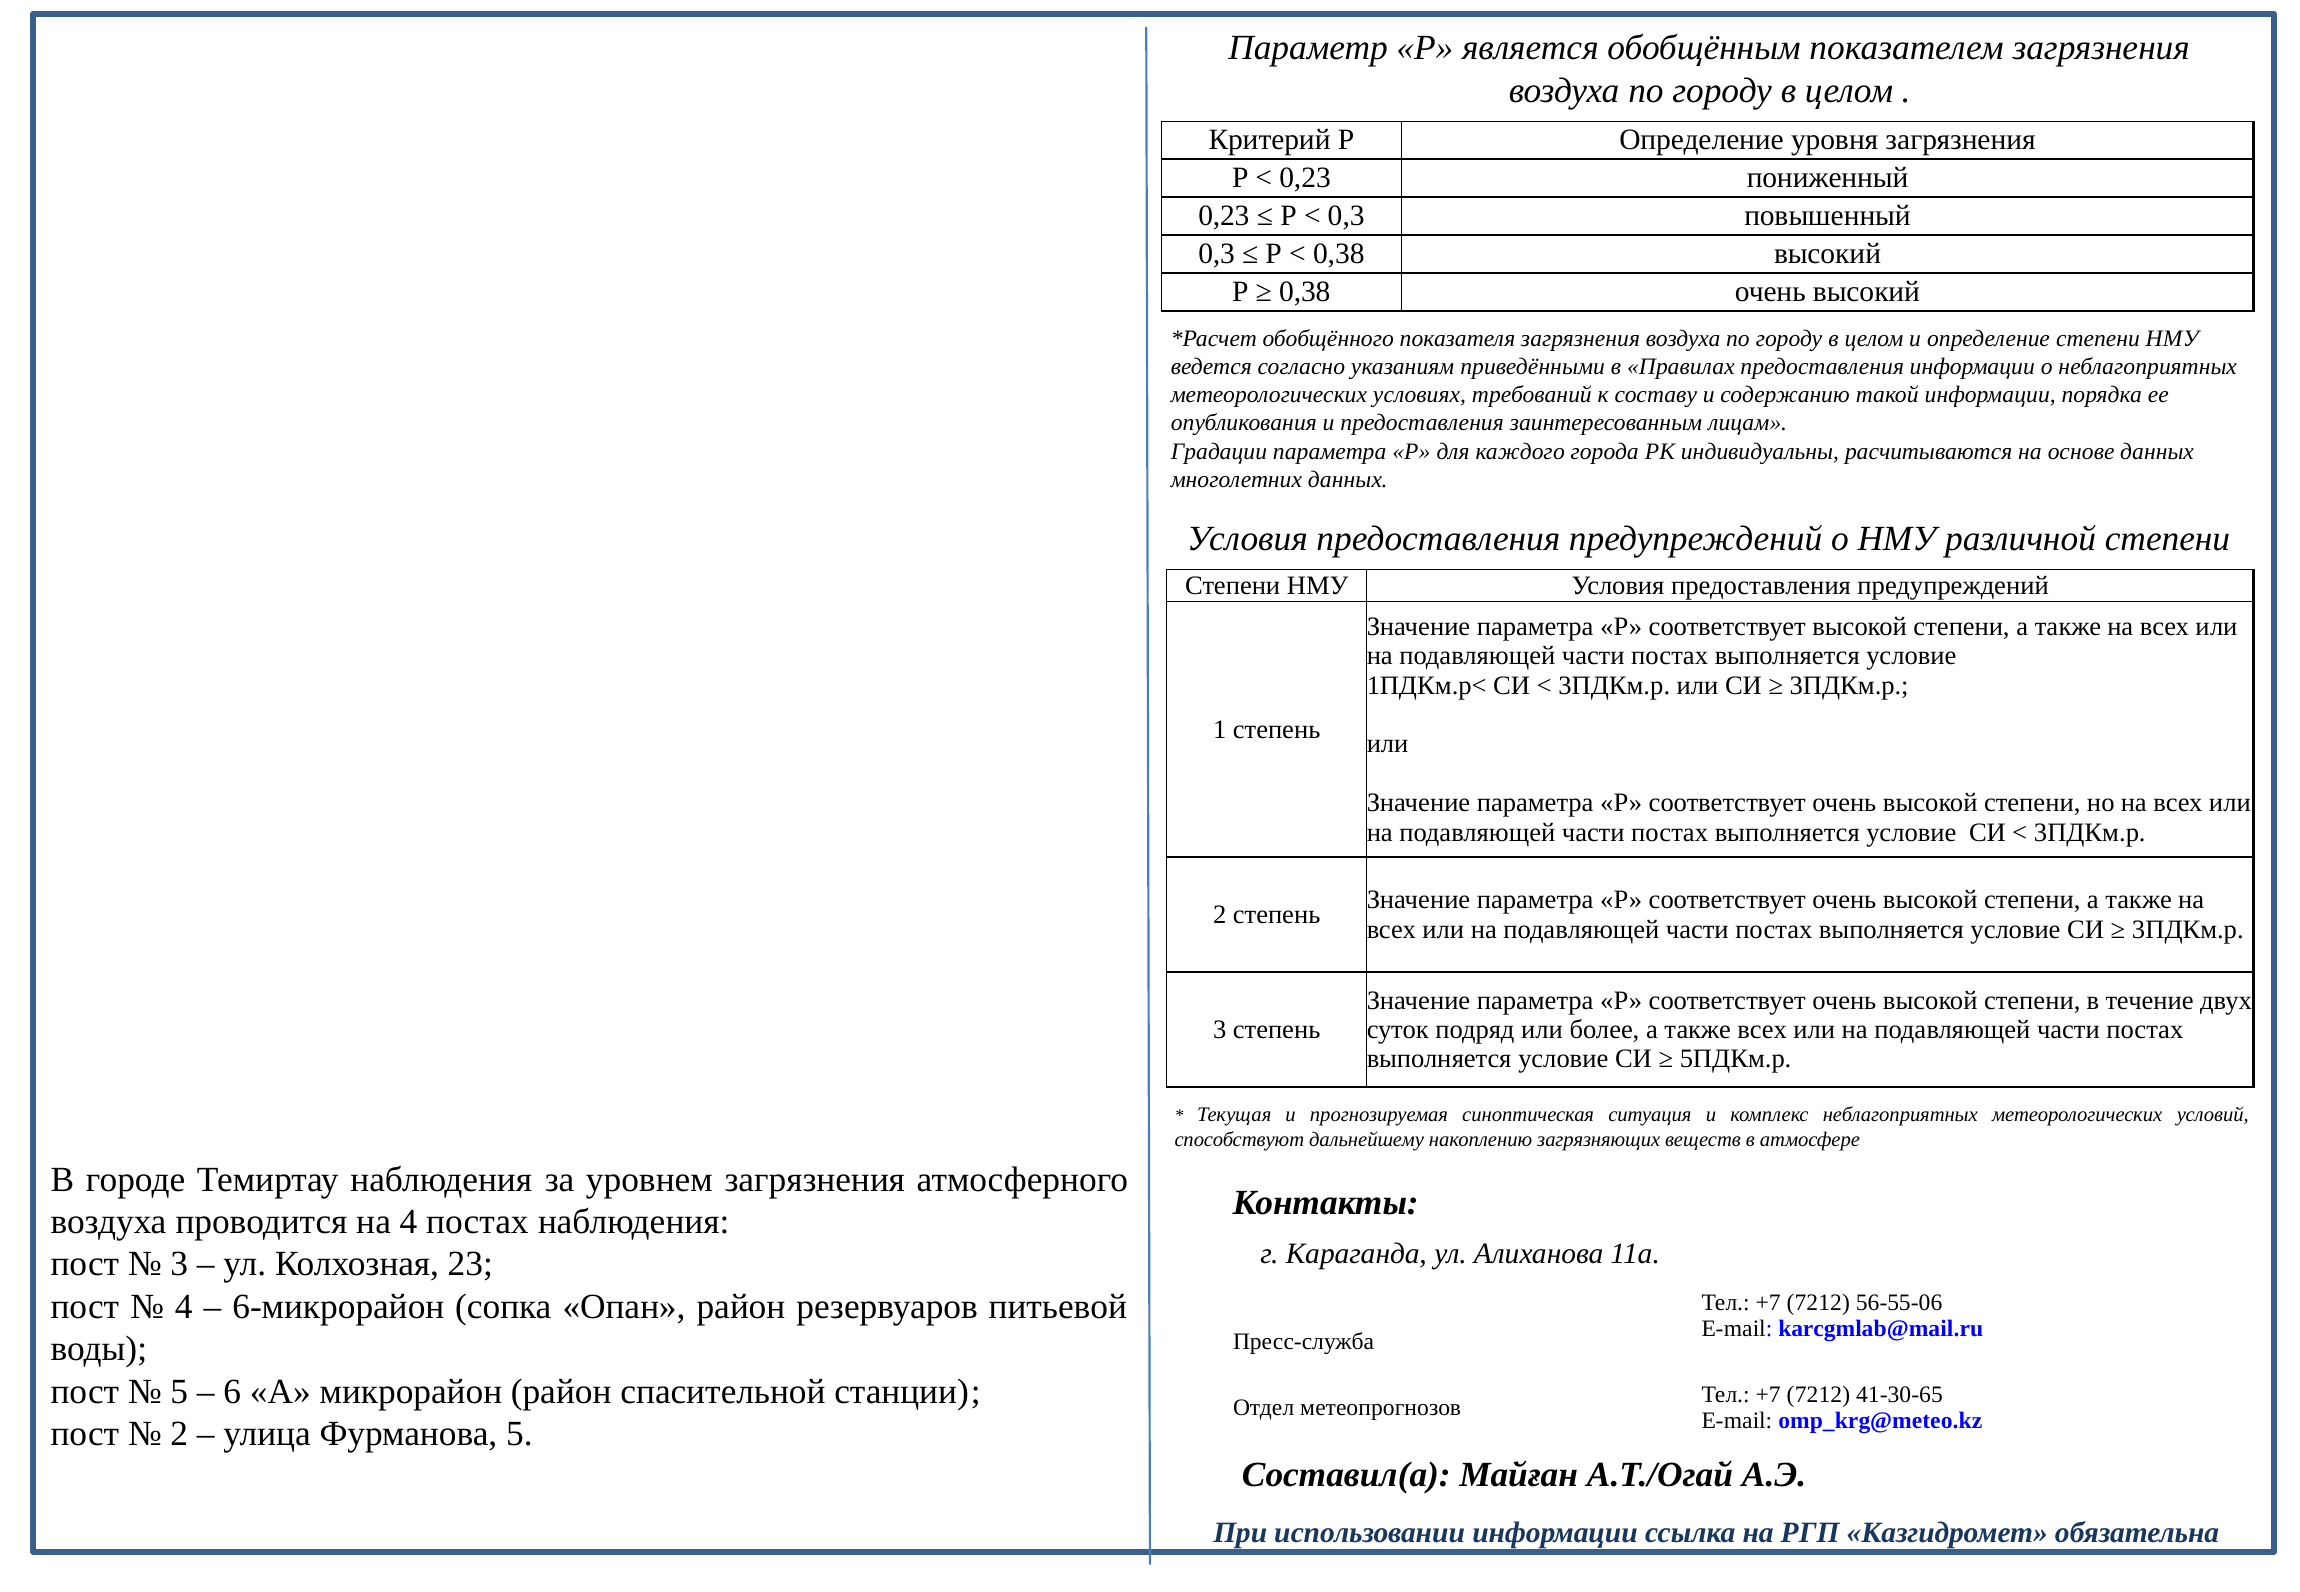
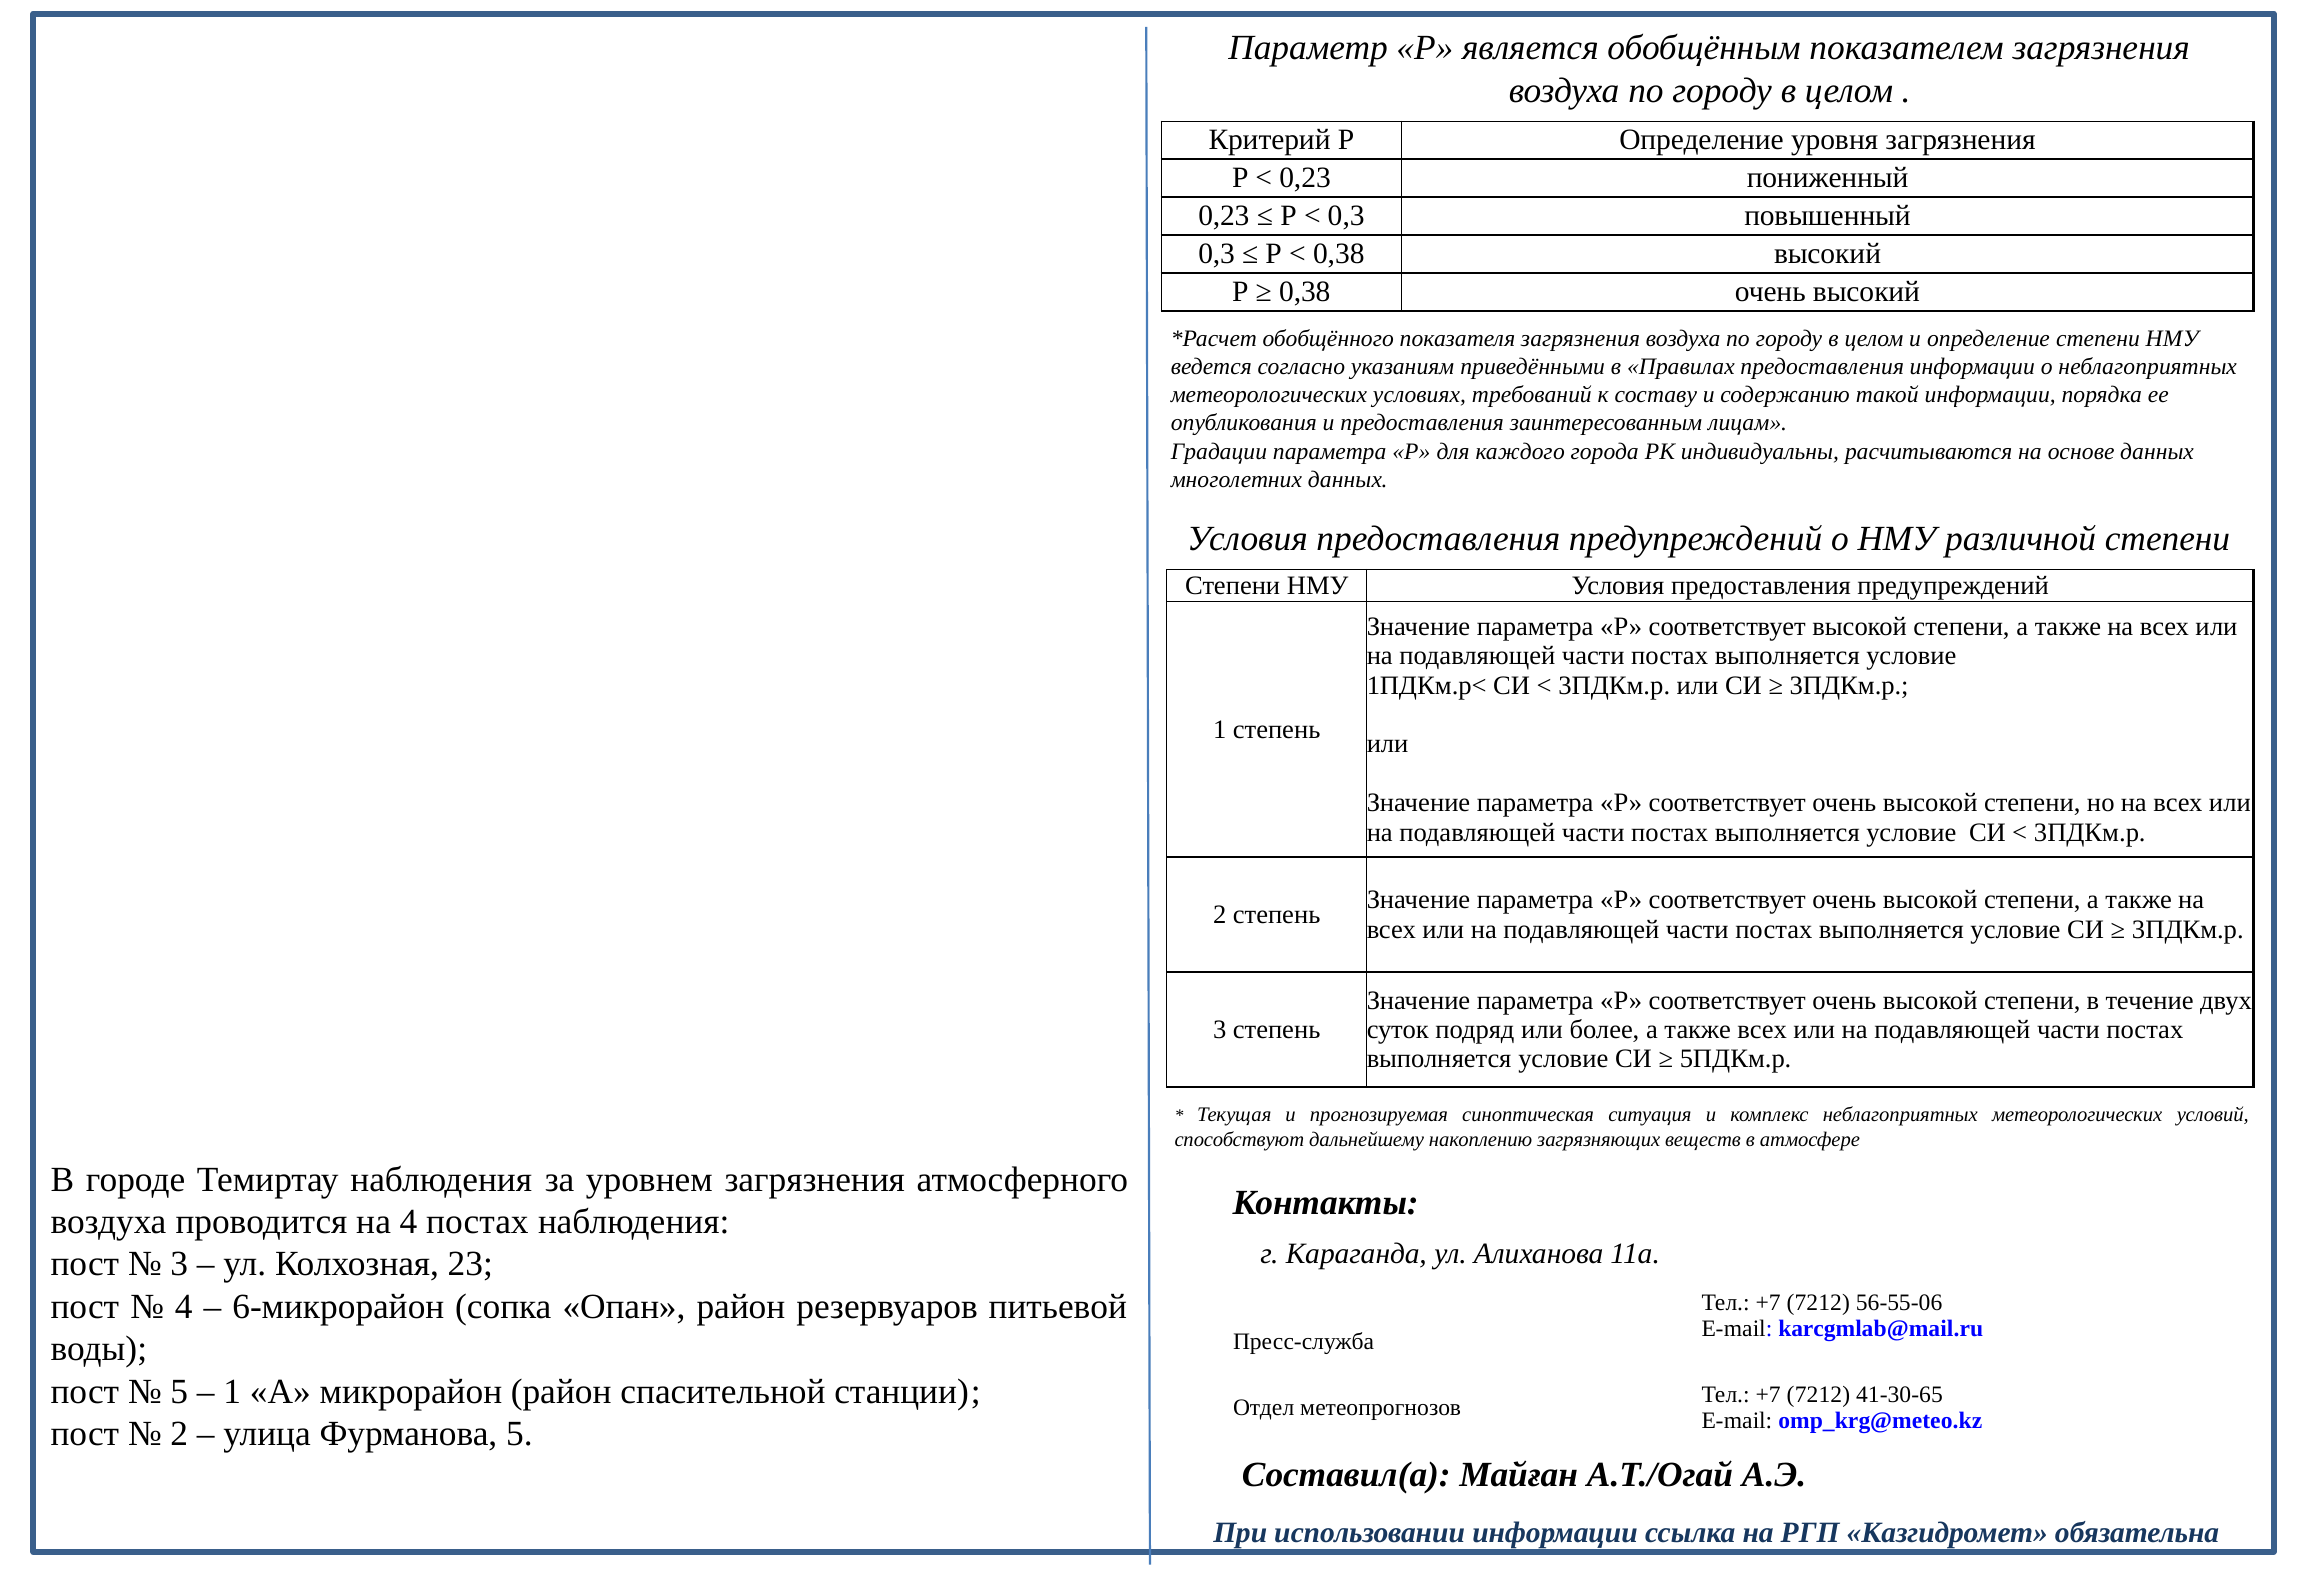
6: 6 -> 1 (232, 1392)
